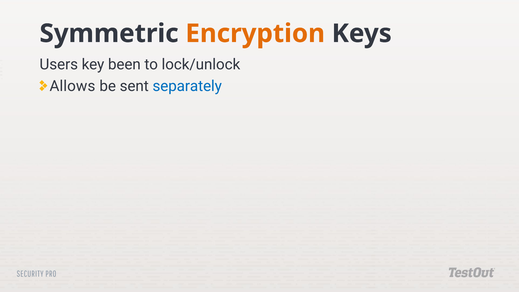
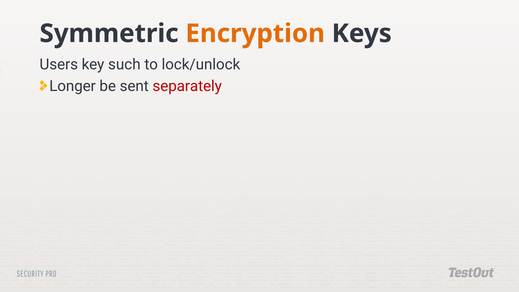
been: been -> such (124, 65)
Allows: Allows -> Longer (73, 86)
separately colour: blue -> red (187, 86)
